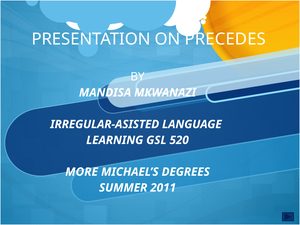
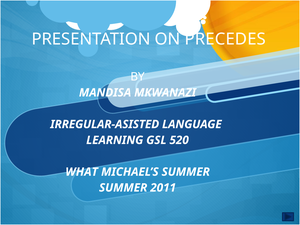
MORE: MORE -> WHAT (82, 172)
MICHAEL’S DEGREES: DEGREES -> SUMMER (186, 172)
